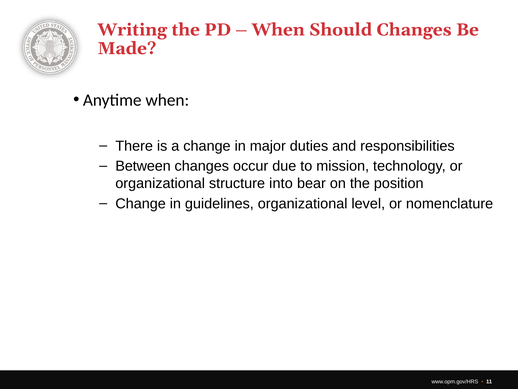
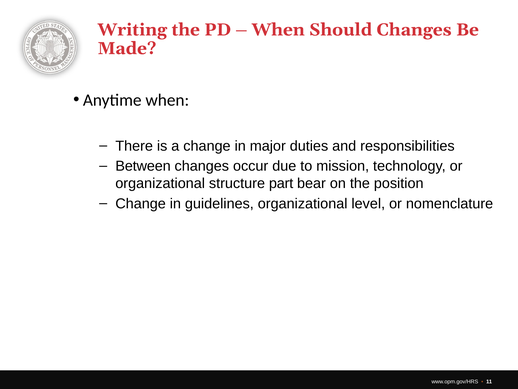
into: into -> part (281, 183)
